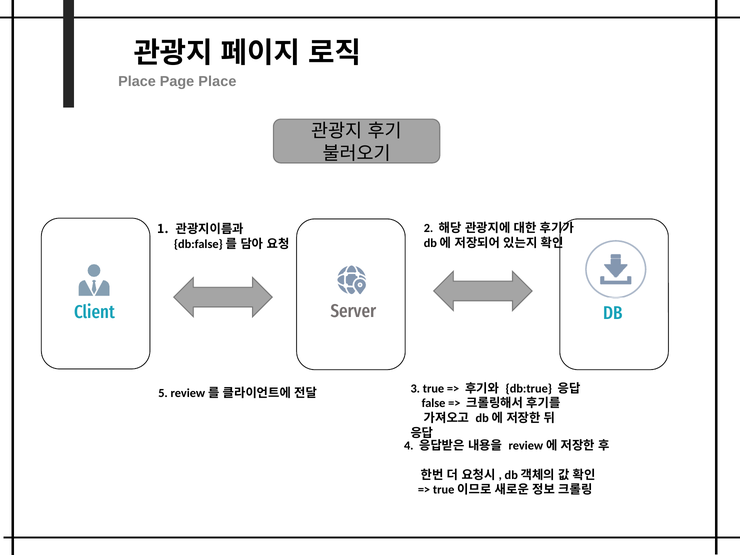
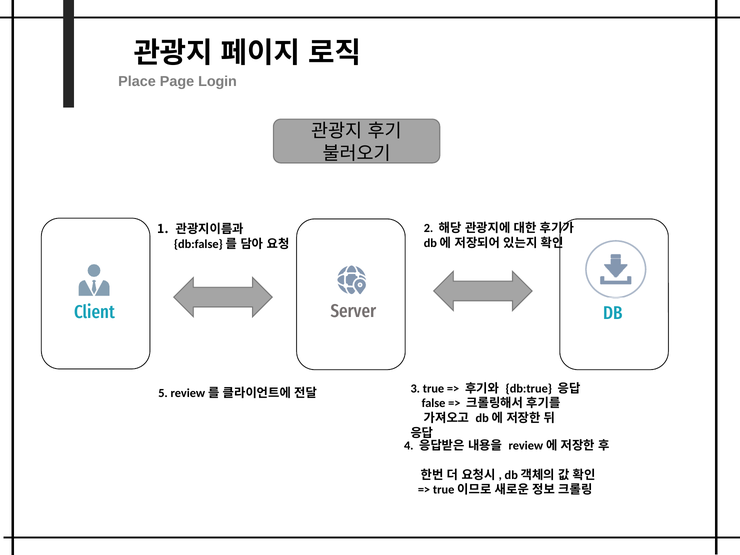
Page Place: Place -> Login (218, 82)
